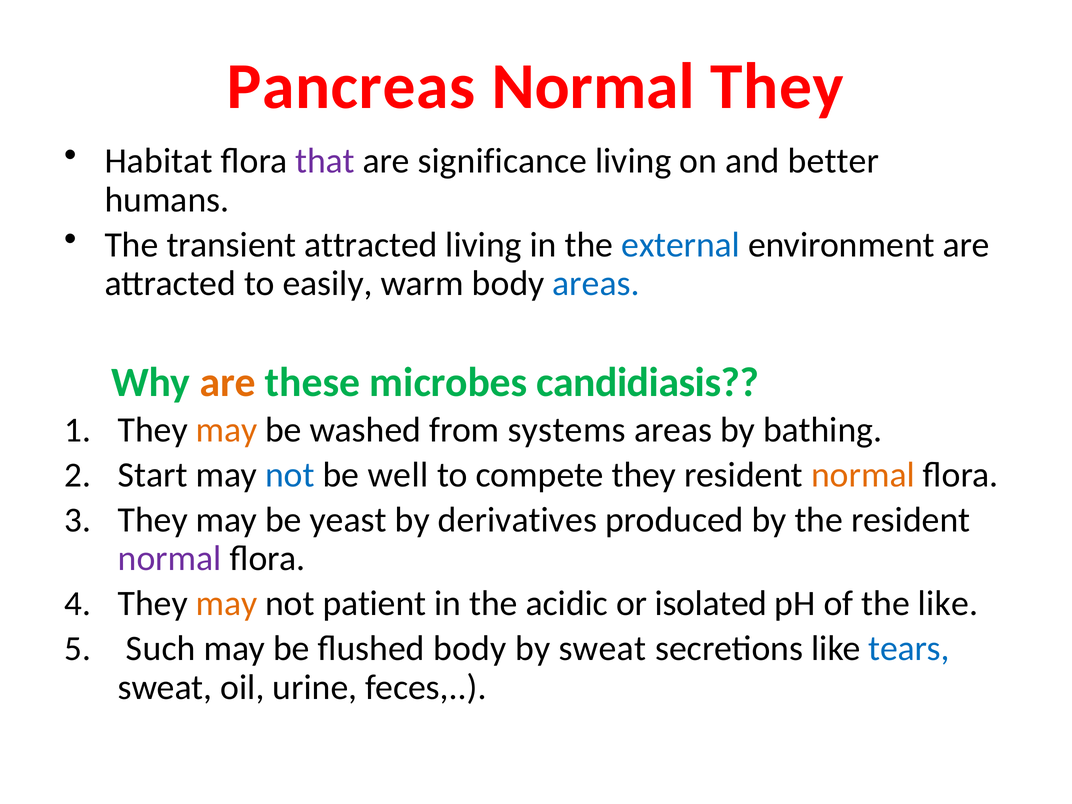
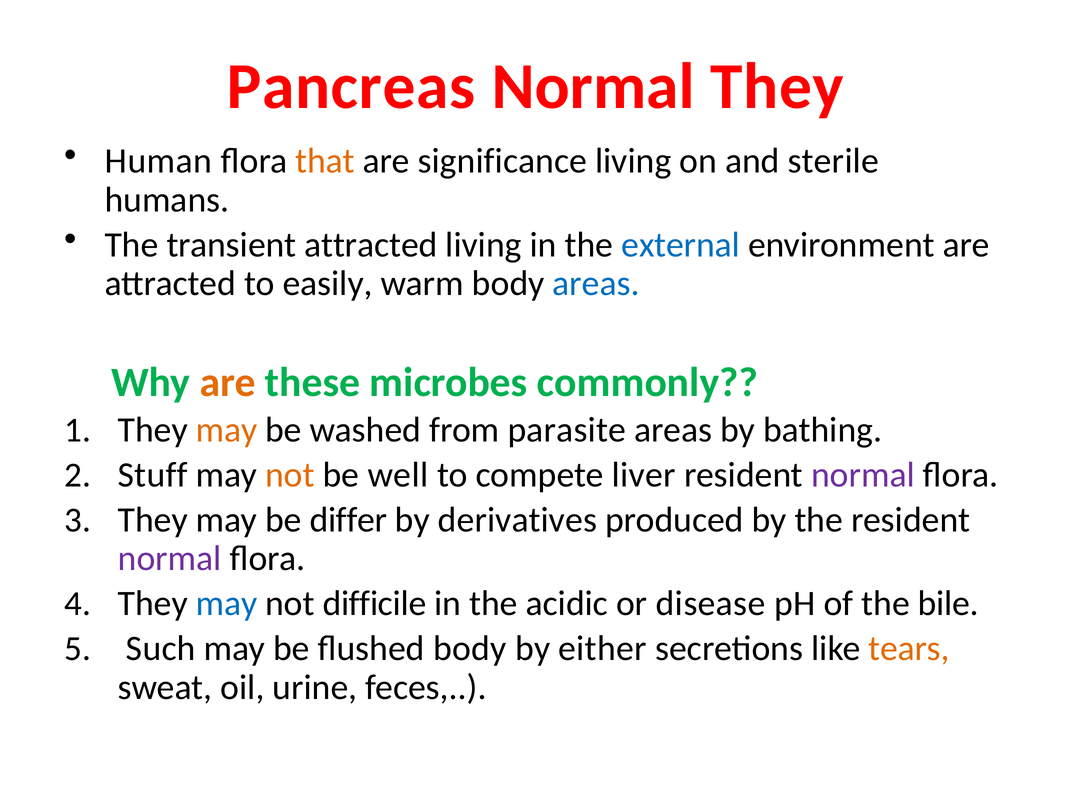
Habitat: Habitat -> Human (158, 161)
that colour: purple -> orange (325, 161)
better: better -> sterile (833, 161)
candidiasis: candidiasis -> commonly (647, 383)
systems: systems -> parasite (567, 430)
Start: Start -> Stuff (153, 475)
not colour: blue -> orange (290, 475)
compete they: they -> liver (644, 475)
normal colour: orange -> purple (863, 475)
yeast: yeast -> differ (348, 520)
may colour: orange -> blue (227, 604)
patient: patient -> difficile (374, 604)
isolated: isolated -> disease (711, 604)
the like: like -> bile (948, 604)
by sweat: sweat -> either (603, 649)
tears colour: blue -> orange (909, 649)
